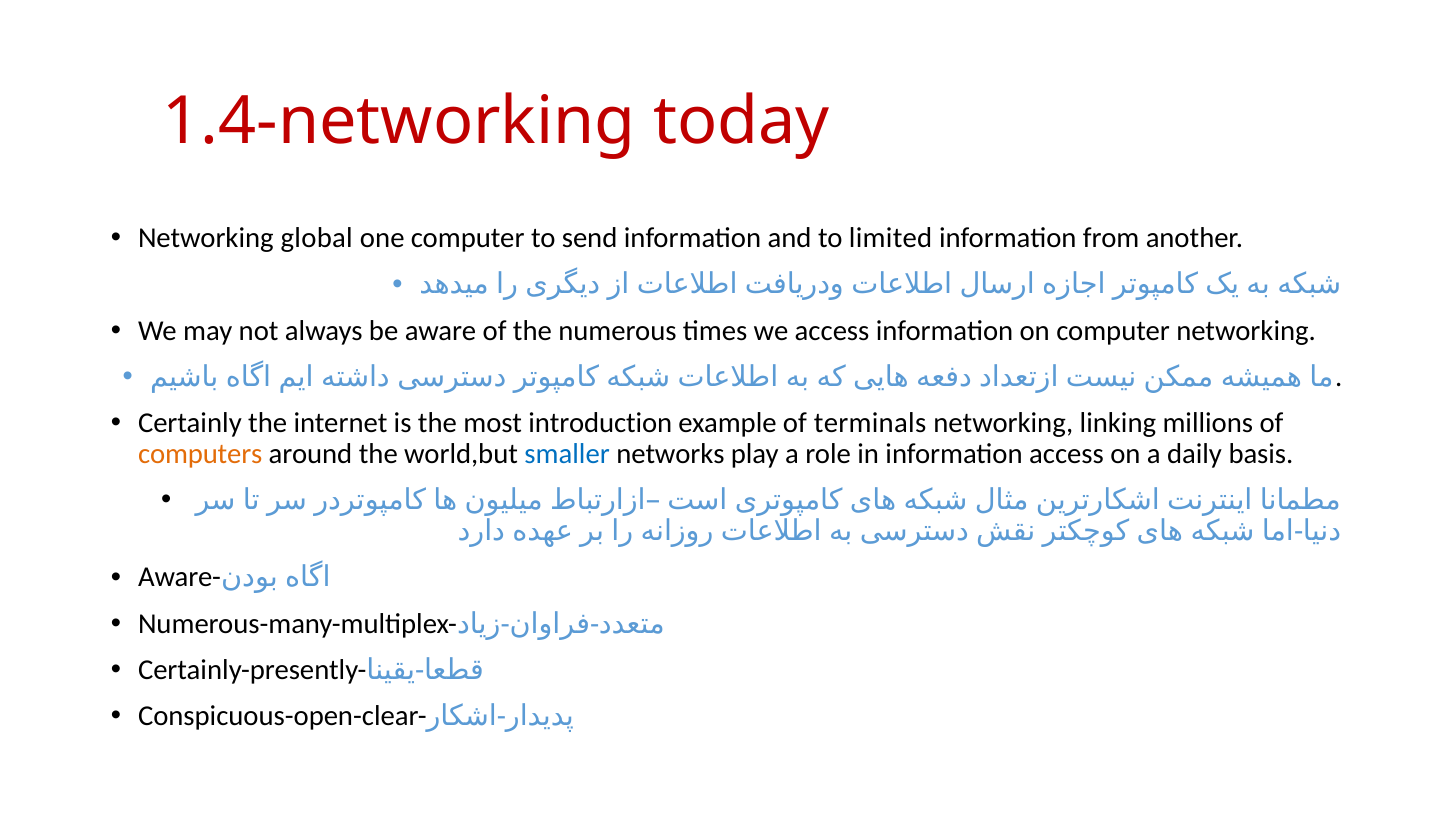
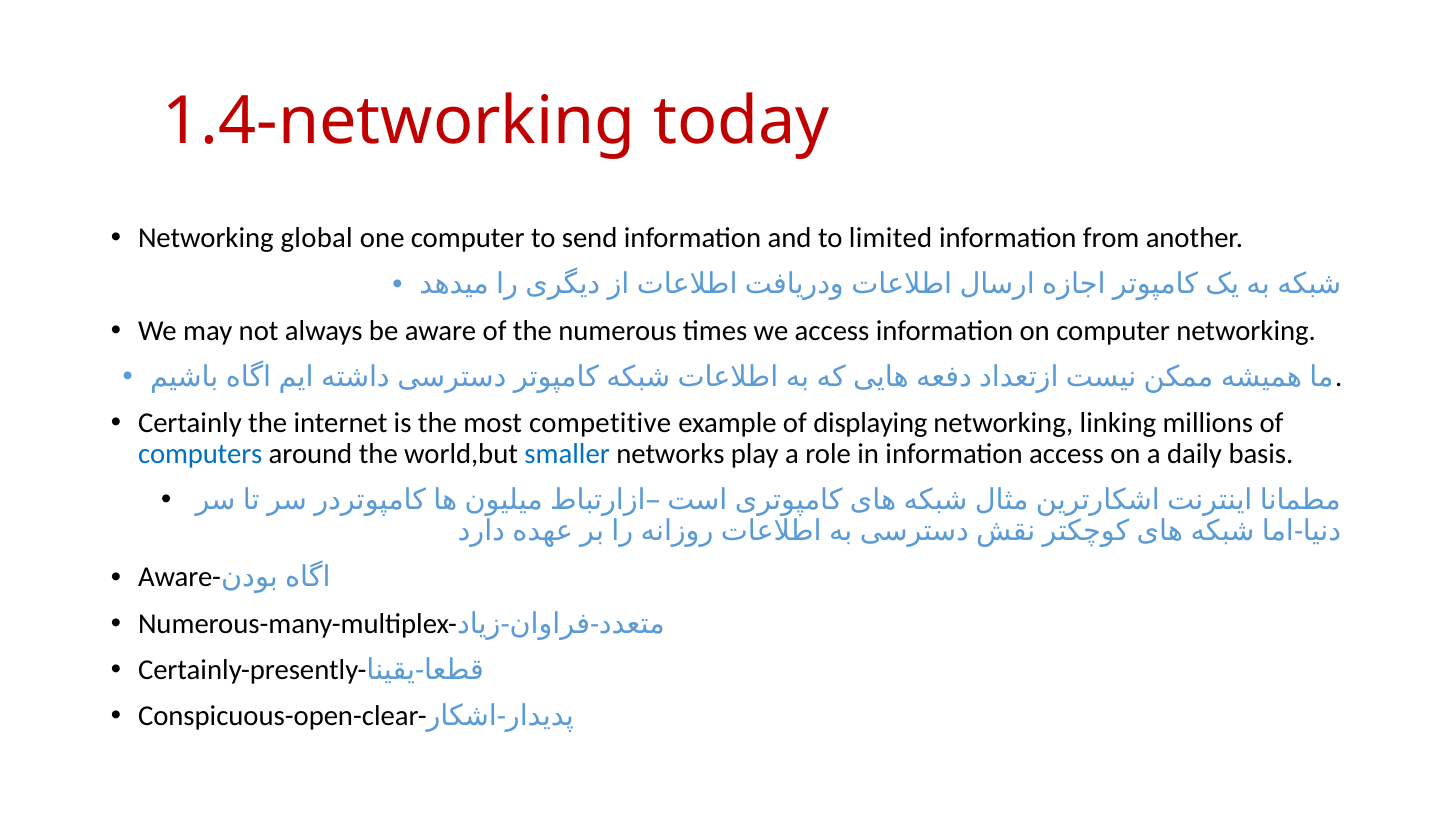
introduction: introduction -> competitive (600, 423)
terminals: terminals -> displaying (870, 423)
computers colour: orange -> blue (200, 454)
